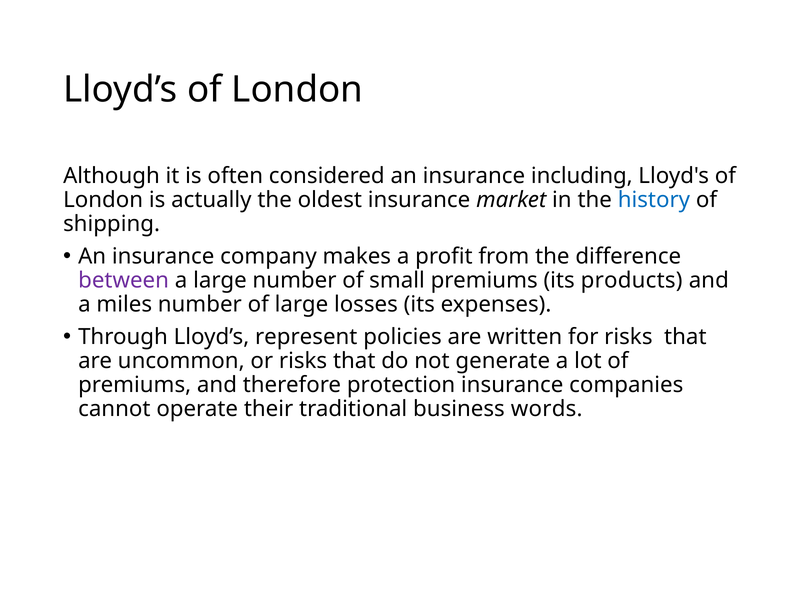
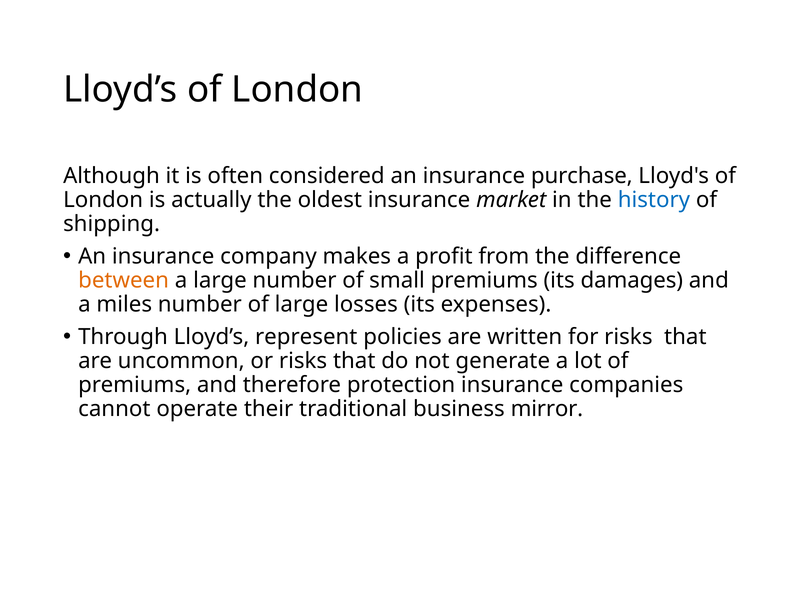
including: including -> purchase (582, 176)
between colour: purple -> orange (124, 281)
products: products -> damages (632, 281)
words: words -> mirror (547, 409)
